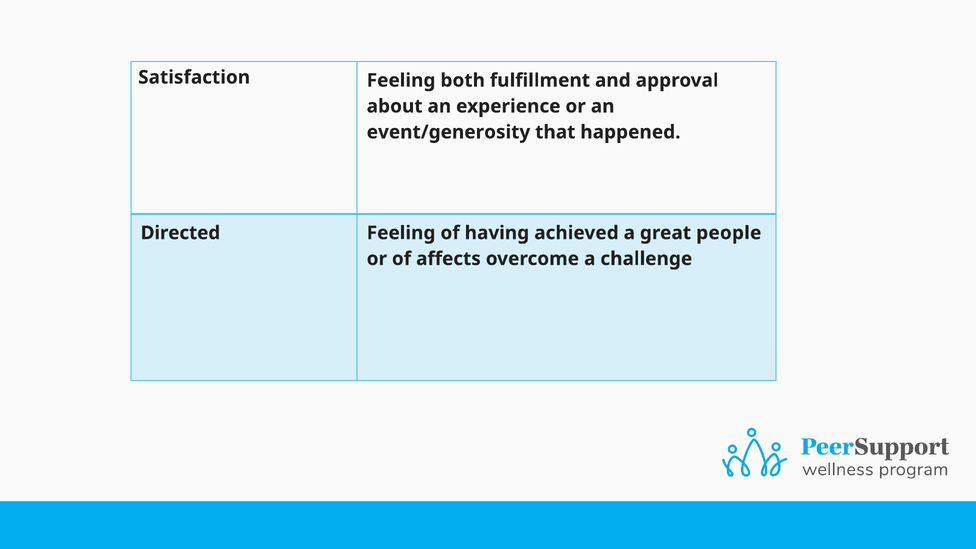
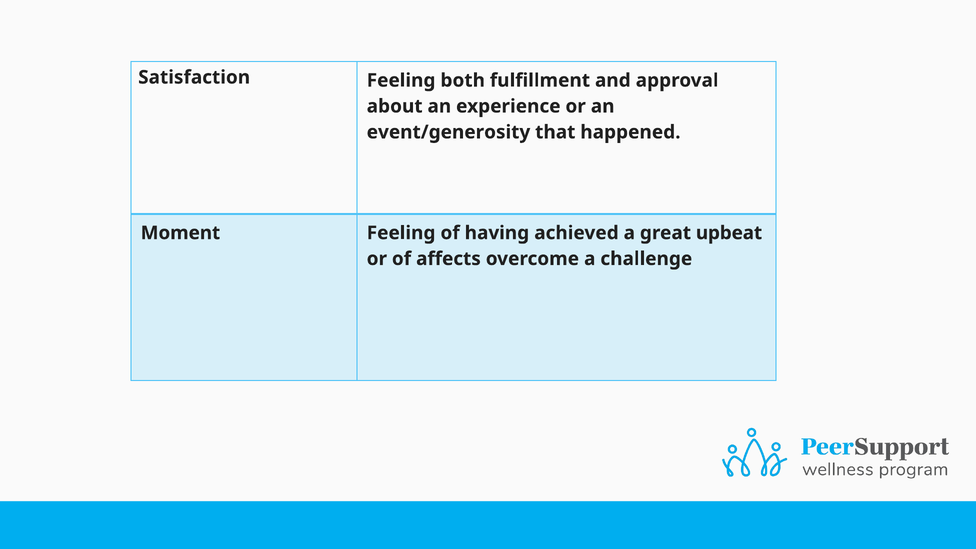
Directed: Directed -> Moment (180, 233)
people: people -> upbeat (729, 233)
